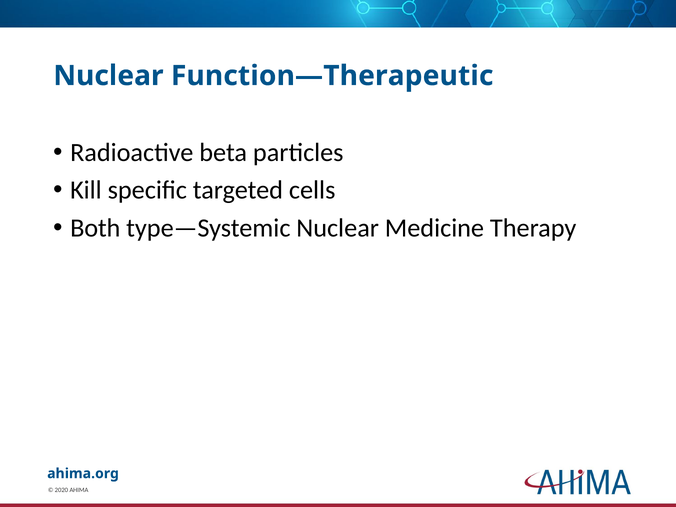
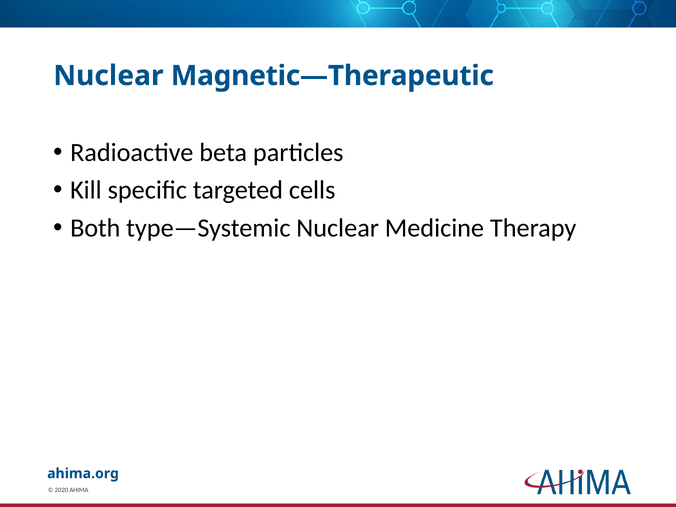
Function—Therapeutic: Function—Therapeutic -> Magnetic—Therapeutic (332, 76)
